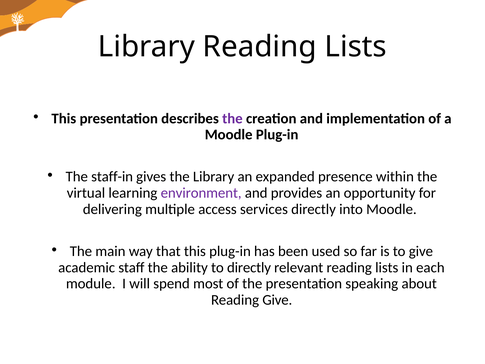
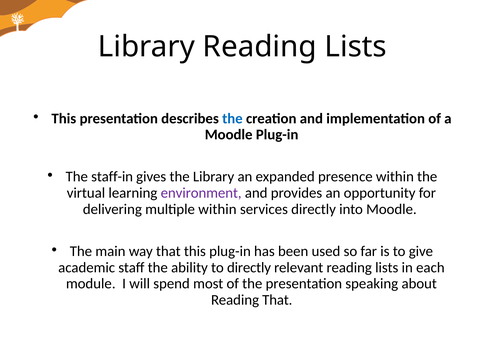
the colour: purple -> blue (232, 118)
multiple access: access -> within (217, 209)
Reading Give: Give -> That (277, 300)
